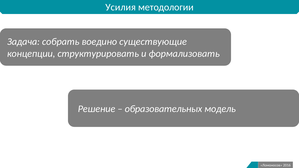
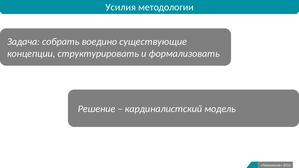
образовательных: образовательных -> кардиналистский (163, 109)
